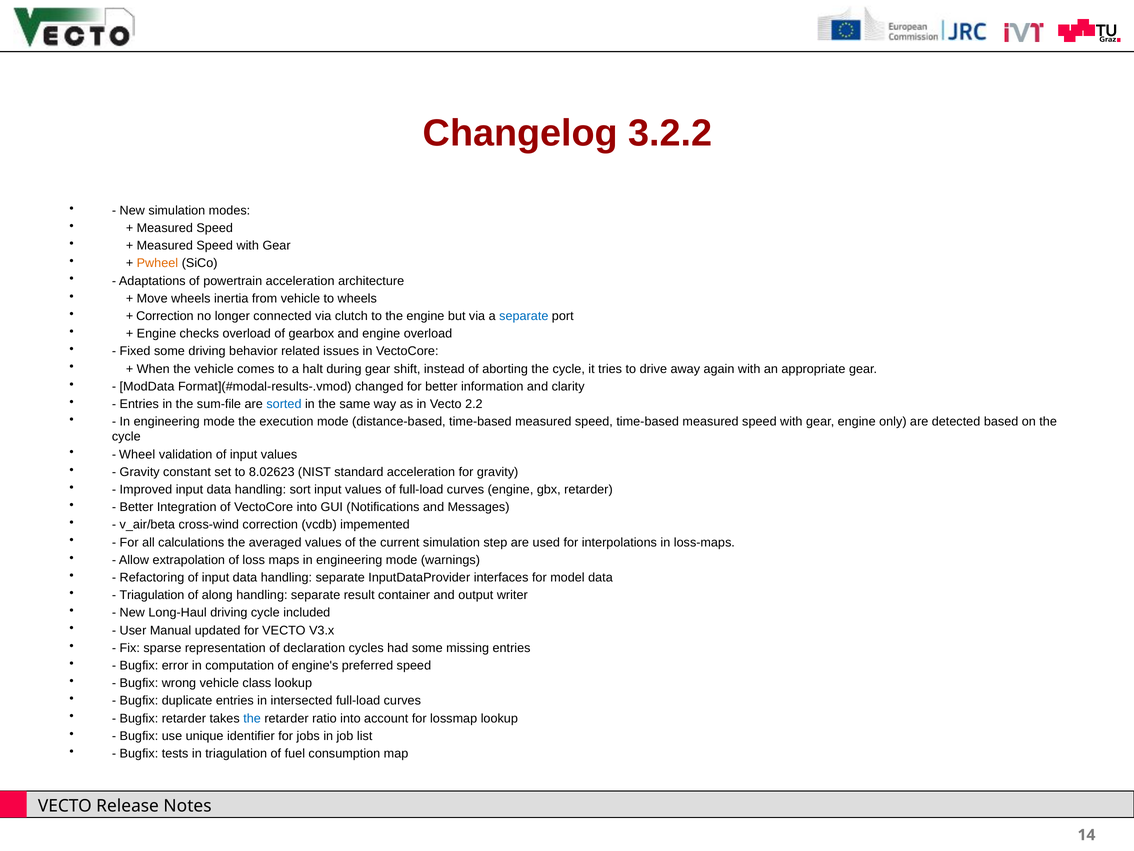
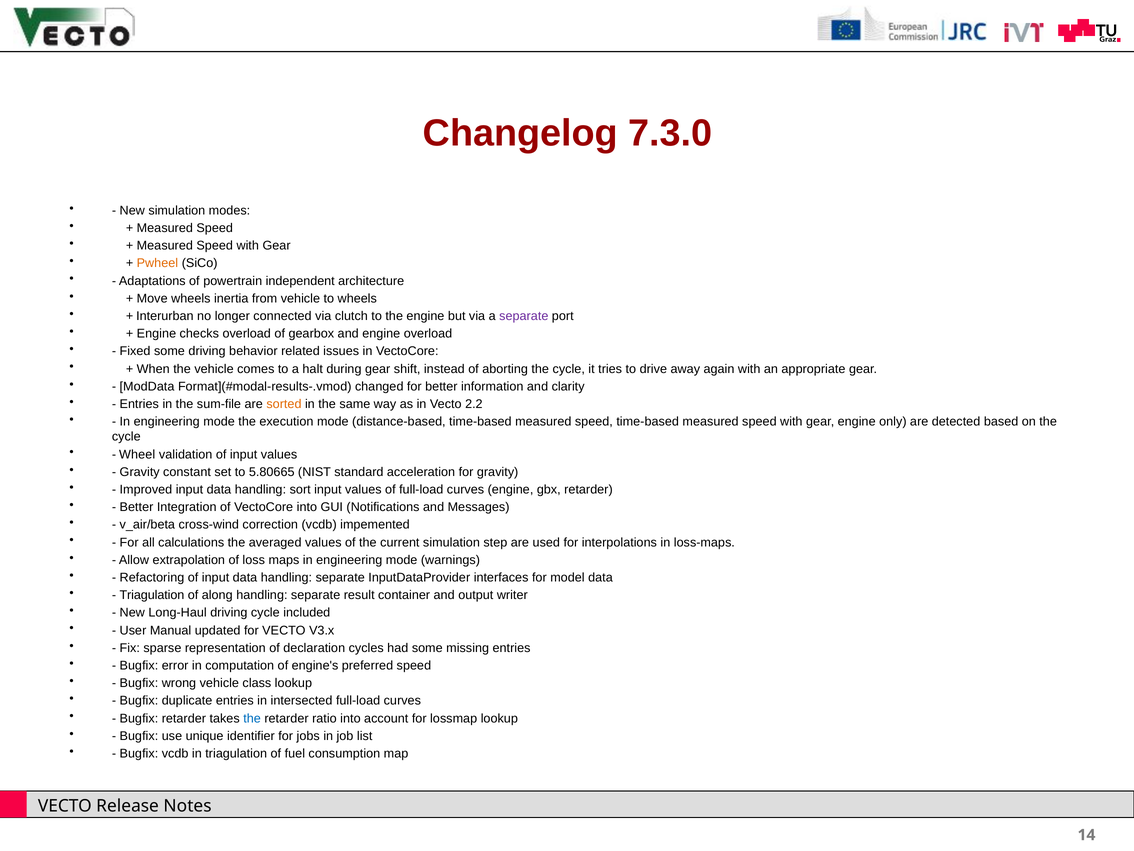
3.2.2: 3.2.2 -> 7.3.0 (670, 133)
powertrain acceleration: acceleration -> independent (300, 281)
Correction: Correction -> Interurban (165, 316)
separate colour: blue -> purple (524, 316)
sorted colour: blue -> orange (284, 404)
8.02623: 8.02623 -> 5.80665 (272, 472)
Bugfix tests: tests -> vcdb (175, 753)
